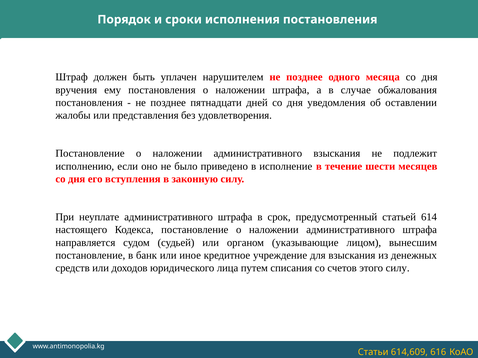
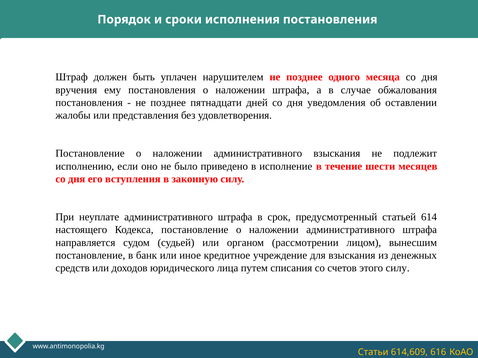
указывающие: указывающие -> рассмотрении (305, 243)
